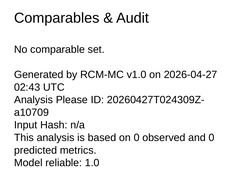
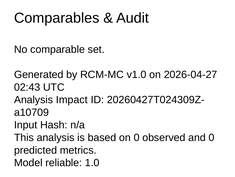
Please: Please -> Impact (72, 99)
